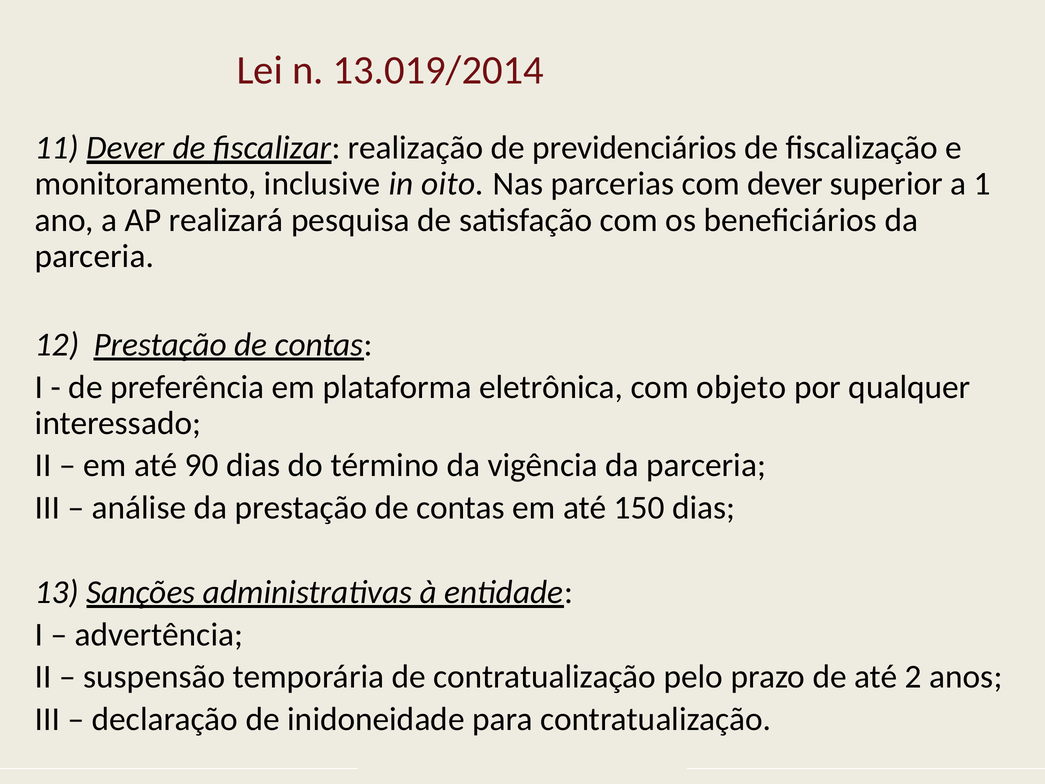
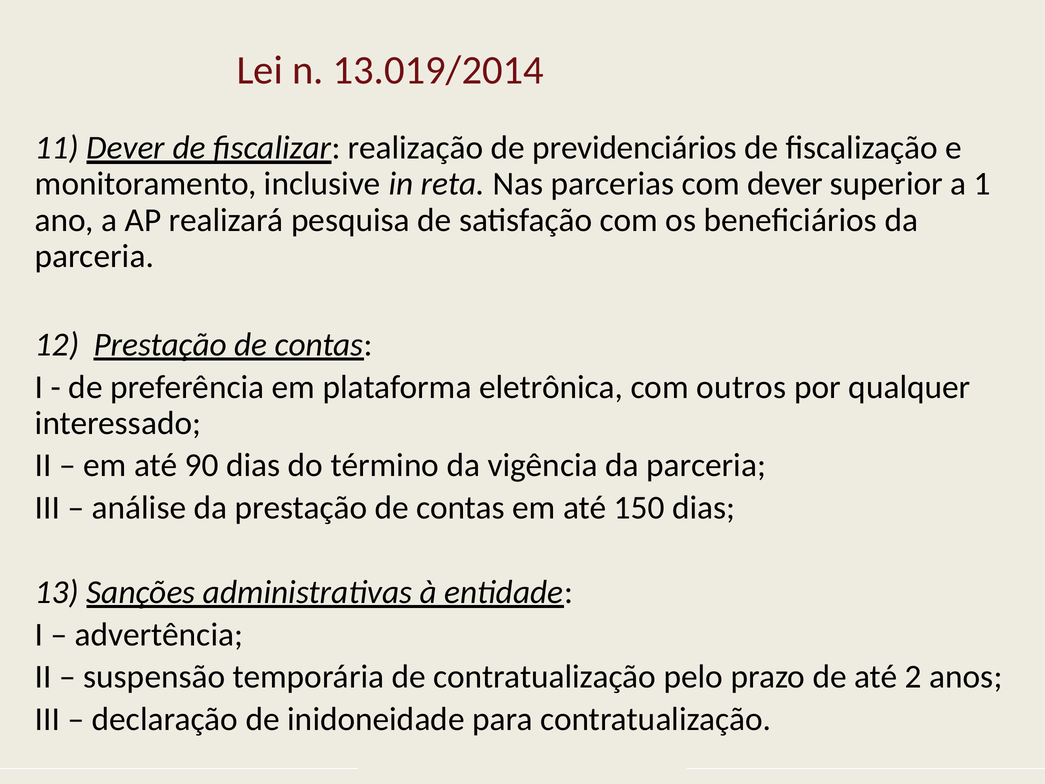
oito: oito -> reta (453, 184)
objeto: objeto -> outros (741, 387)
